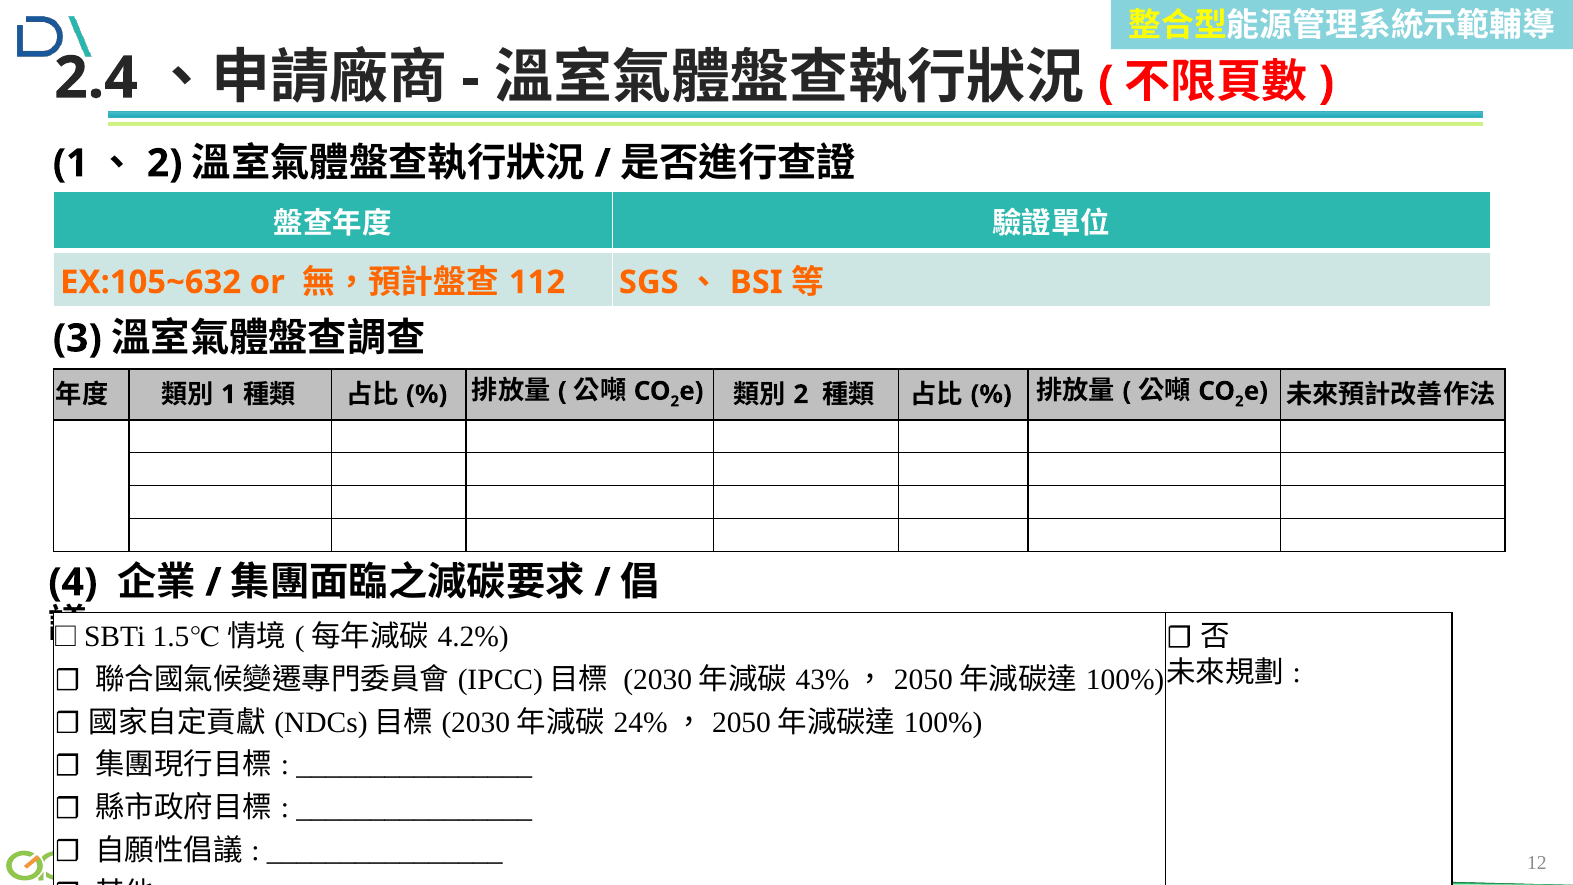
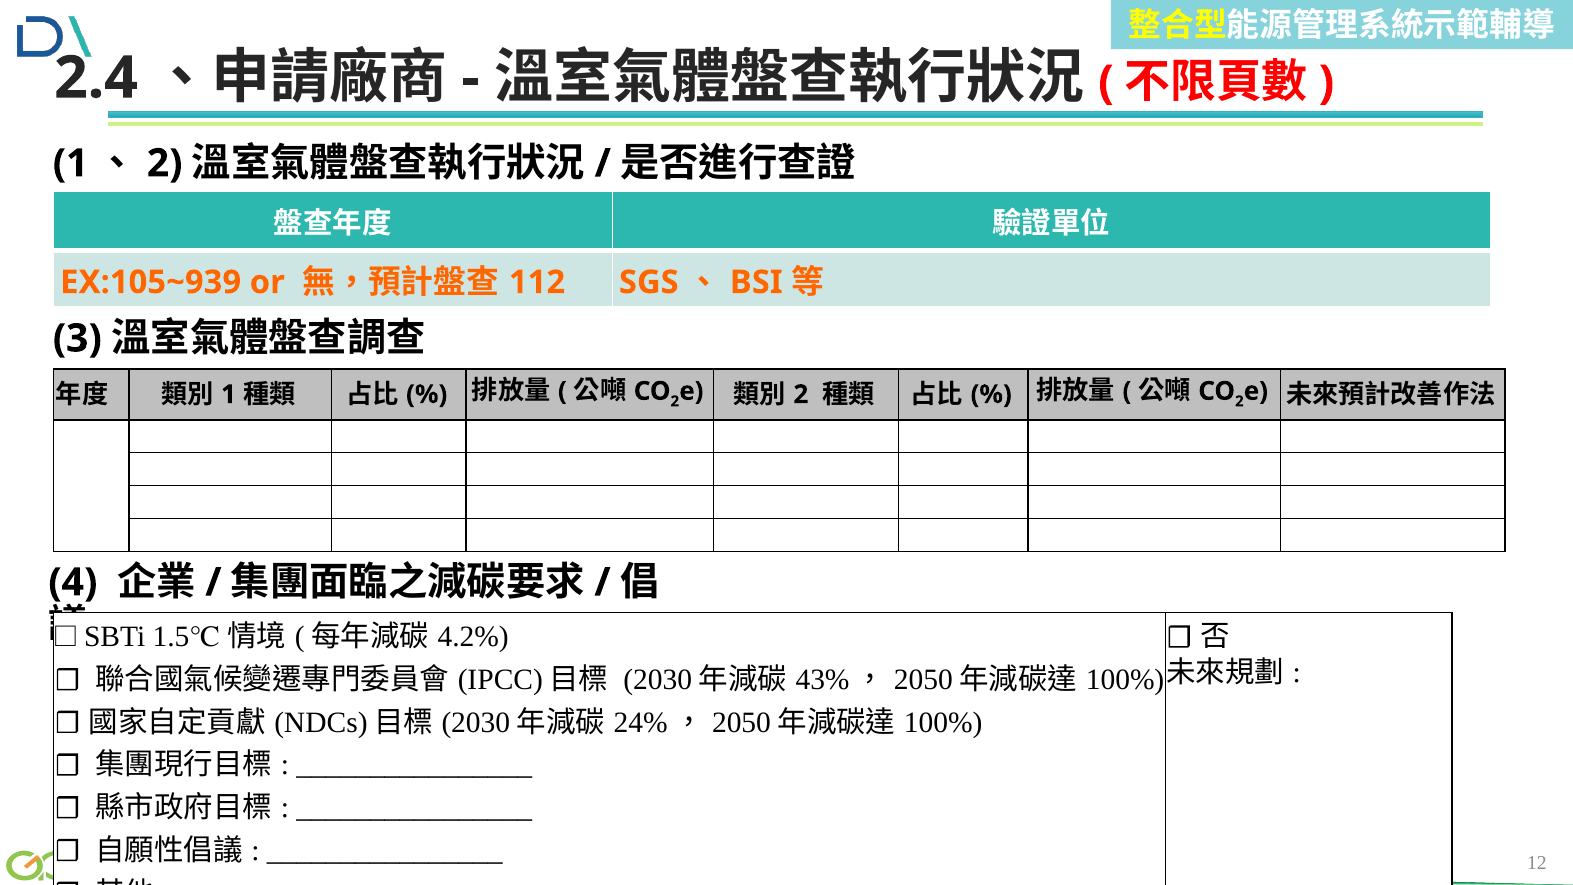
EX:105~632: EX:105~632 -> EX:105~939 (151, 282)
